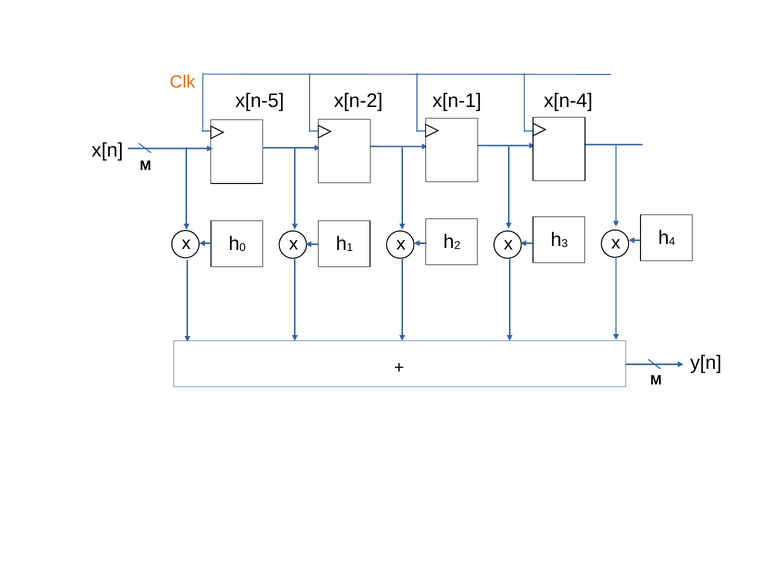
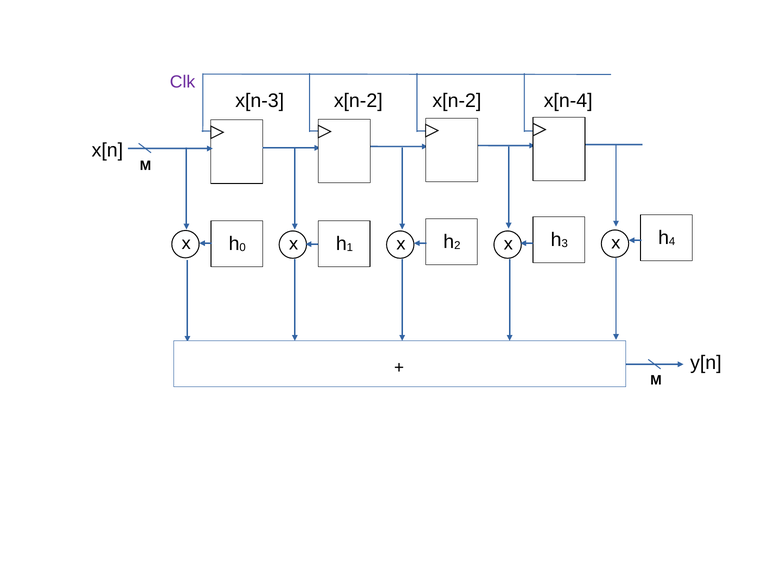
Clk colour: orange -> purple (183, 82)
x[n-5: x[n-5 -> x[n-3 (260, 101)
x[n-2 x[n-1: x[n-1 -> x[n-2 (457, 101)
